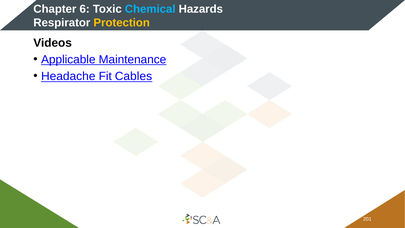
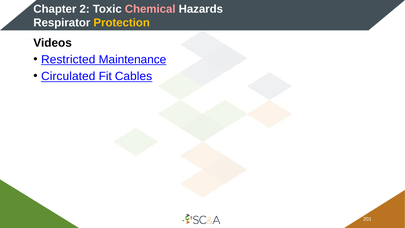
6: 6 -> 2 (85, 9)
Chemical colour: light blue -> pink (150, 9)
Applicable: Applicable -> Restricted (68, 60)
Headache: Headache -> Circulated (68, 76)
